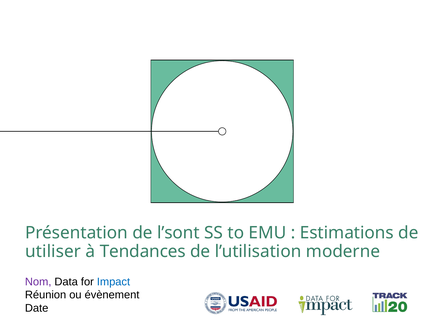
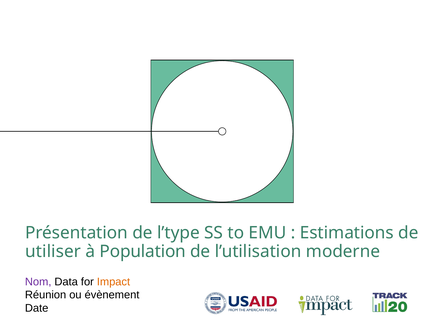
l’sont: l’sont -> l’type (178, 233)
Tendances: Tendances -> Population (143, 252)
Impact colour: blue -> orange (113, 282)
